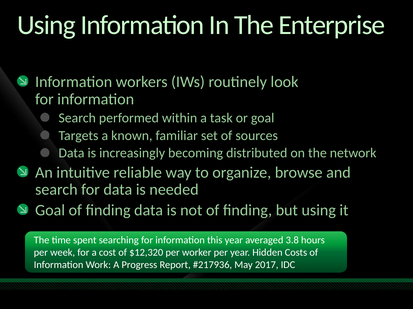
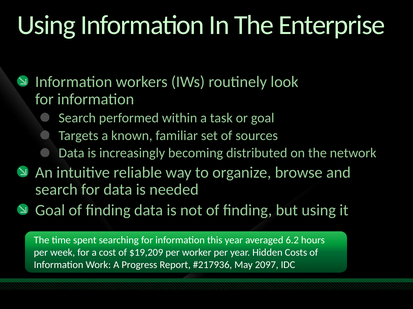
3.8: 3.8 -> 6.2 (292, 241)
$12,320: $12,320 -> $19,209 (146, 253)
2017: 2017 -> 2097 (267, 265)
